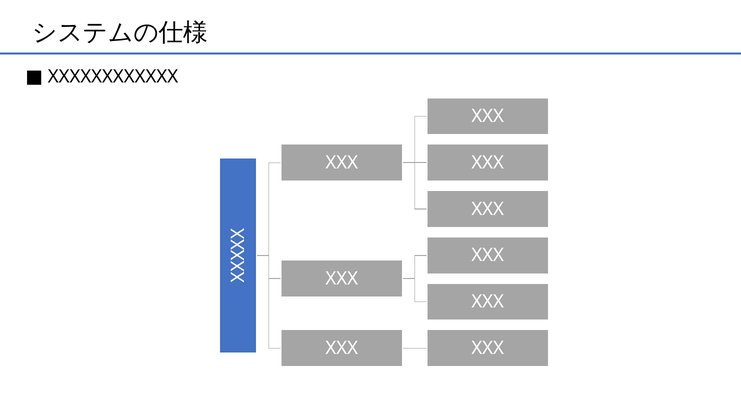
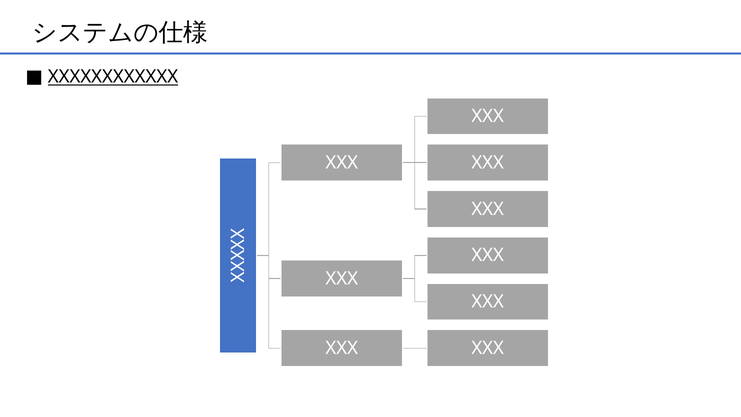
XXXXXXXXXXXX underline: none -> present (113, 77)
